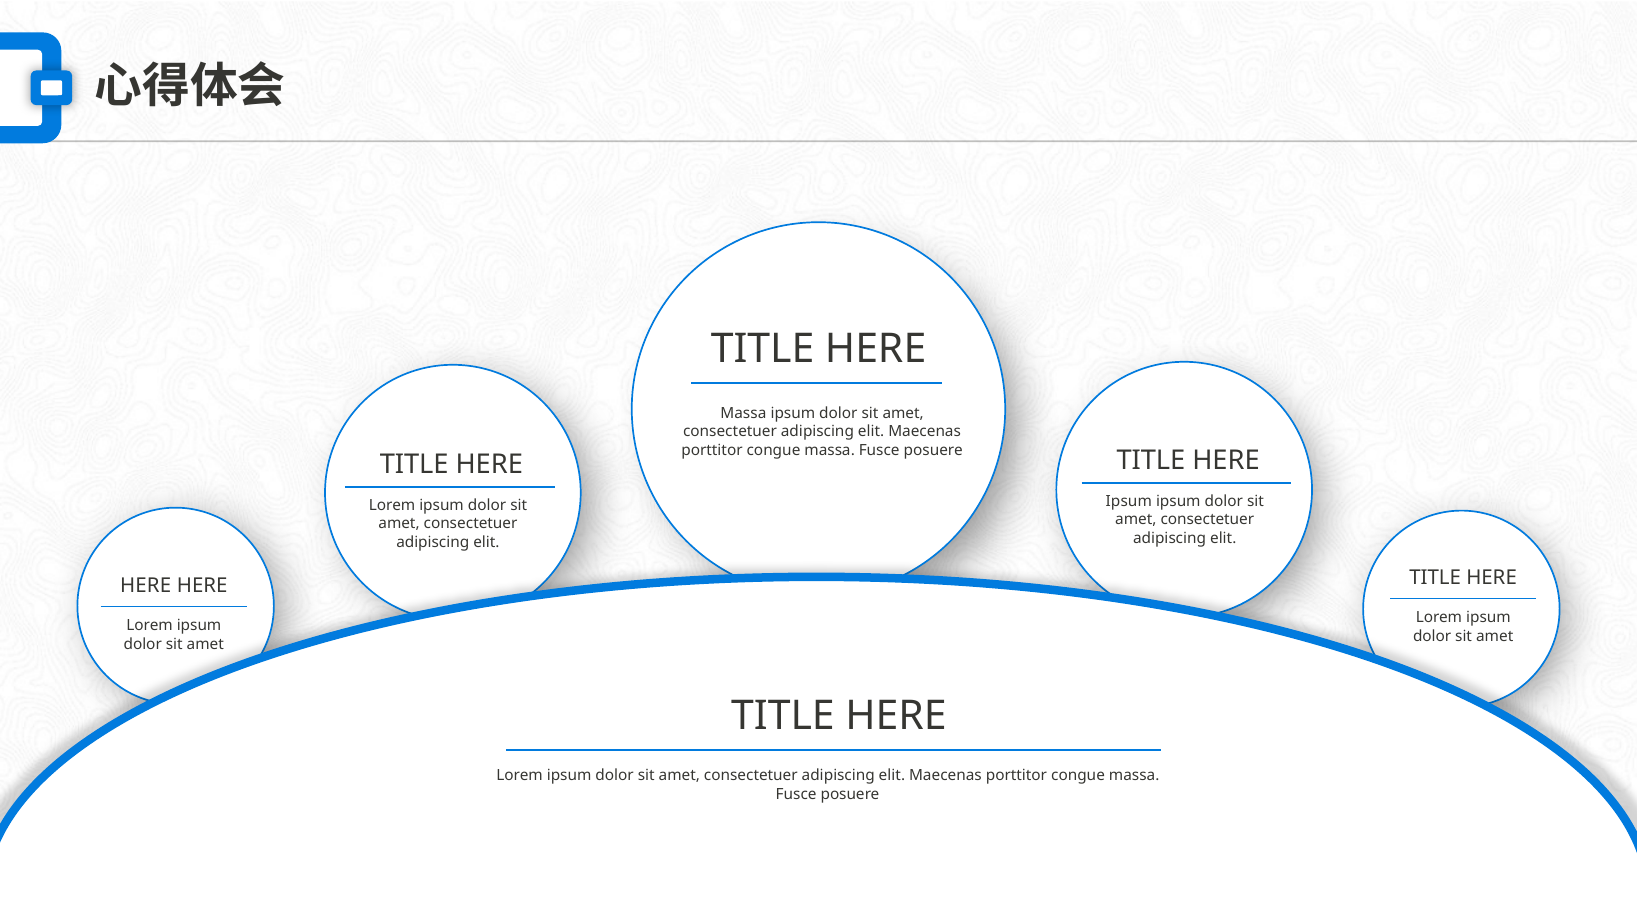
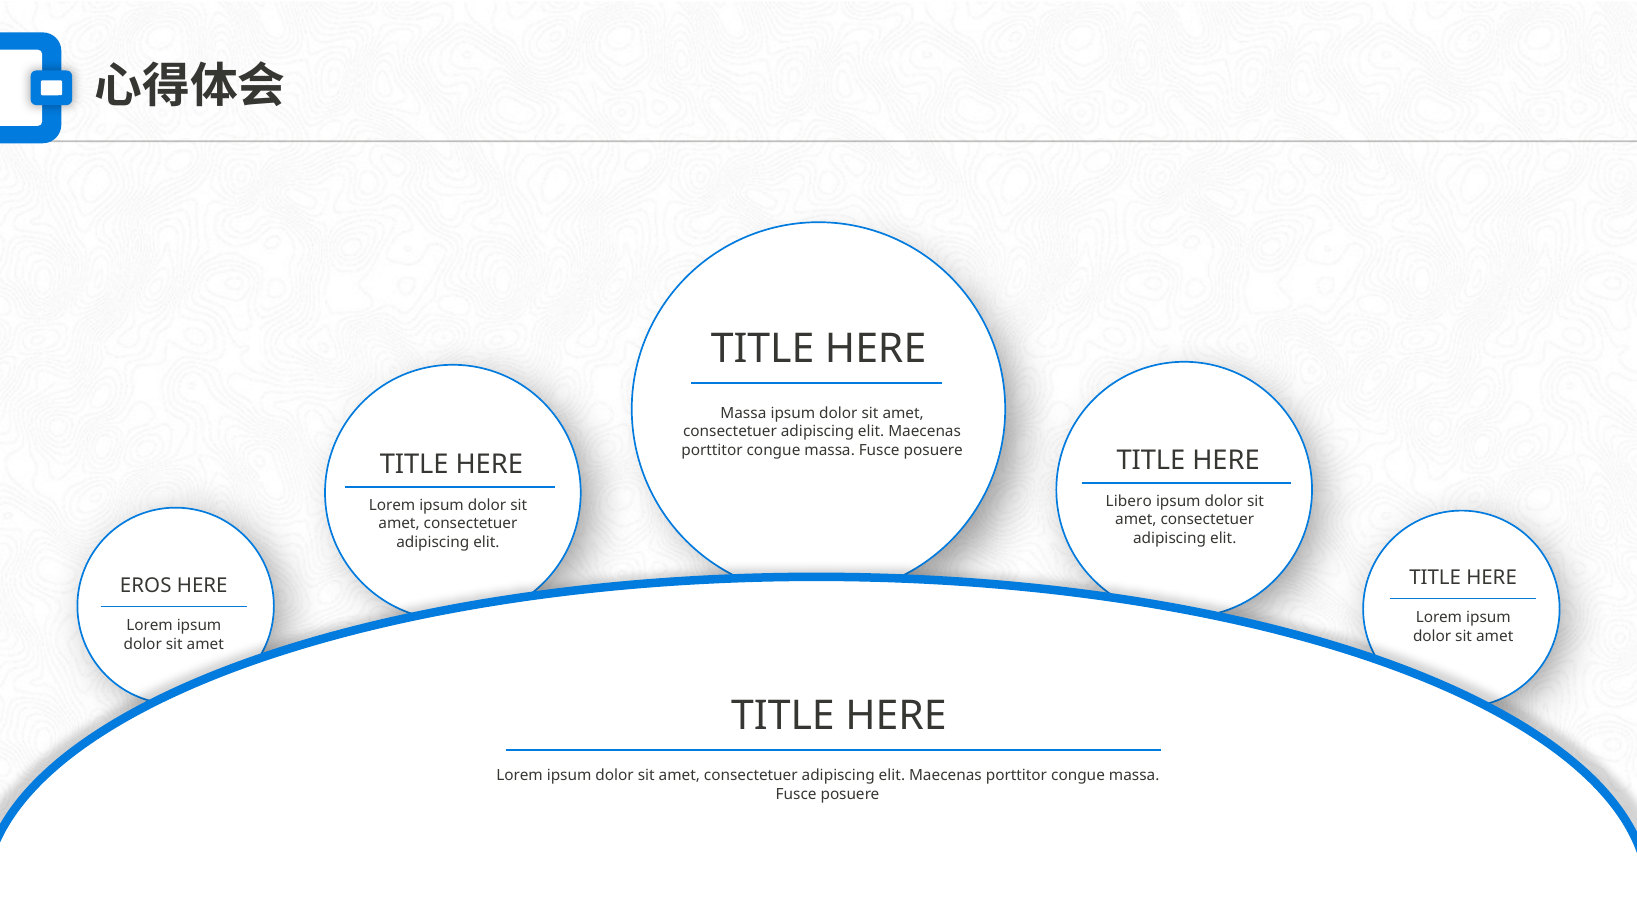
Ipsum: Ipsum -> Libero (1129, 501)
HERE: HERE -> EROS (146, 586)
